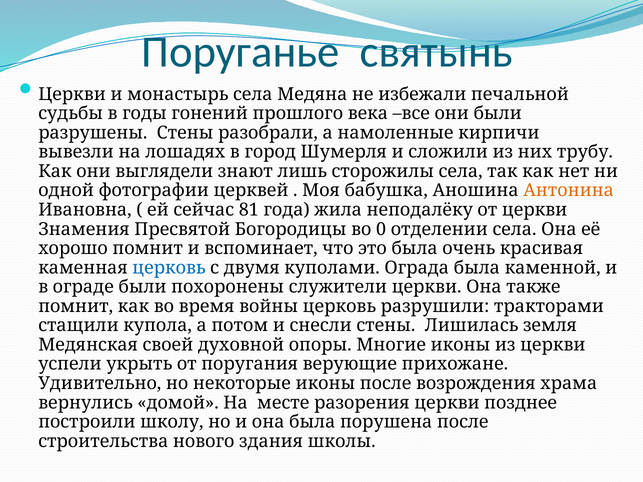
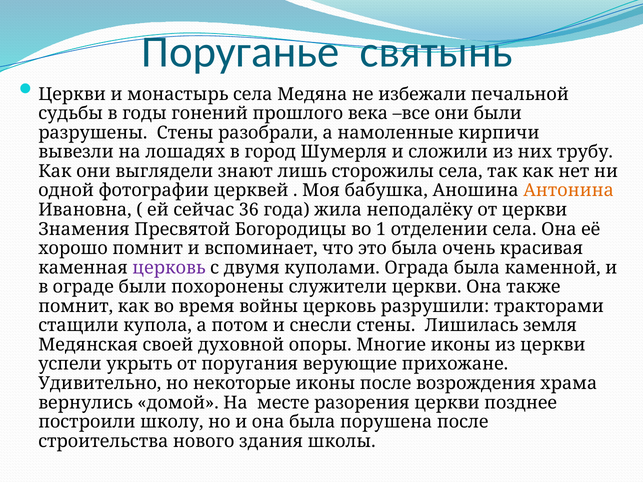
81: 81 -> 36 (249, 210)
0: 0 -> 1 (381, 229)
церковь colour: blue -> purple (169, 268)
